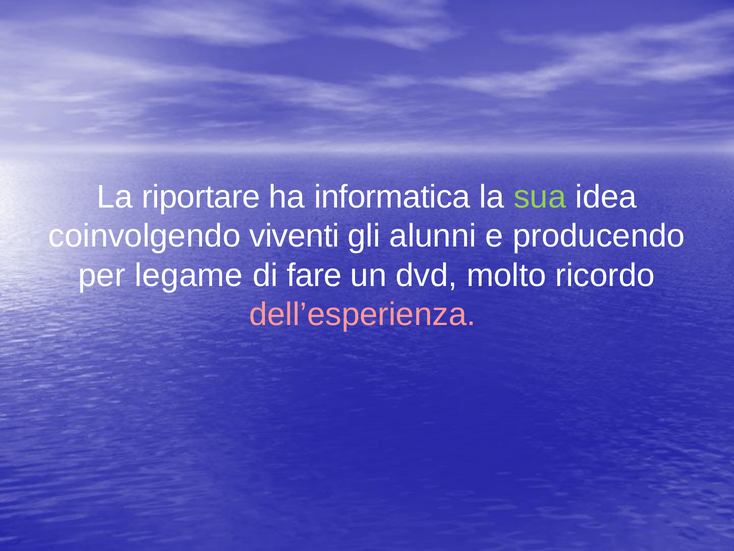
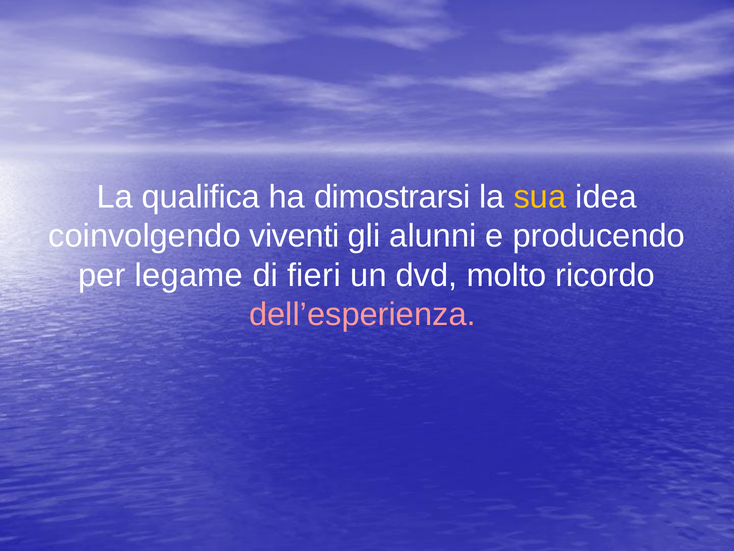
riportare: riportare -> qualifica (201, 197)
informatica: informatica -> dimostrarsi (392, 197)
sua colour: light green -> yellow (540, 197)
fare: fare -> fieri (314, 275)
